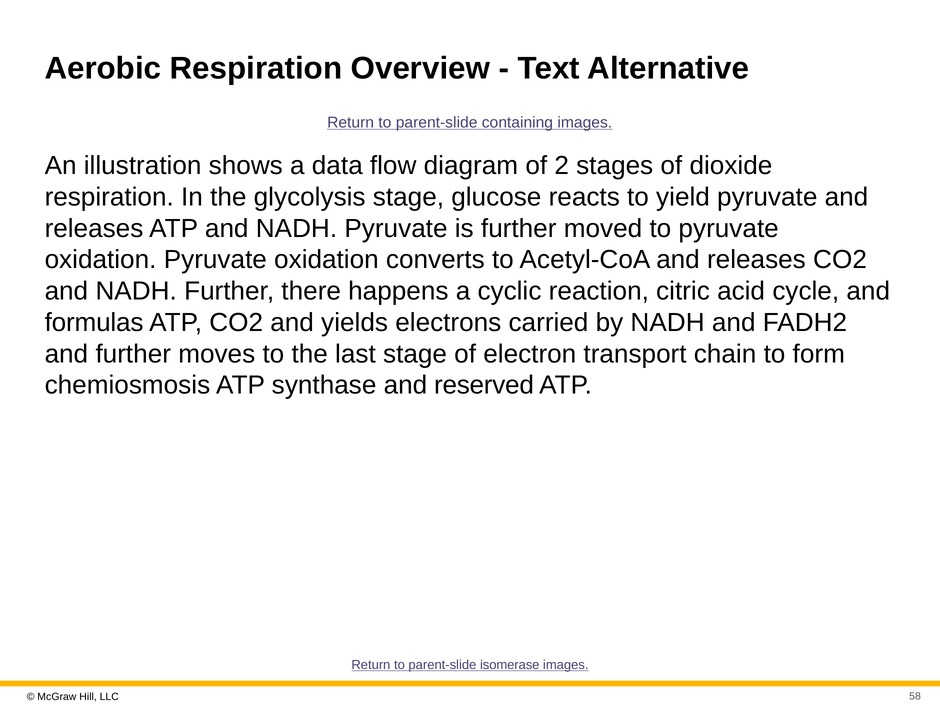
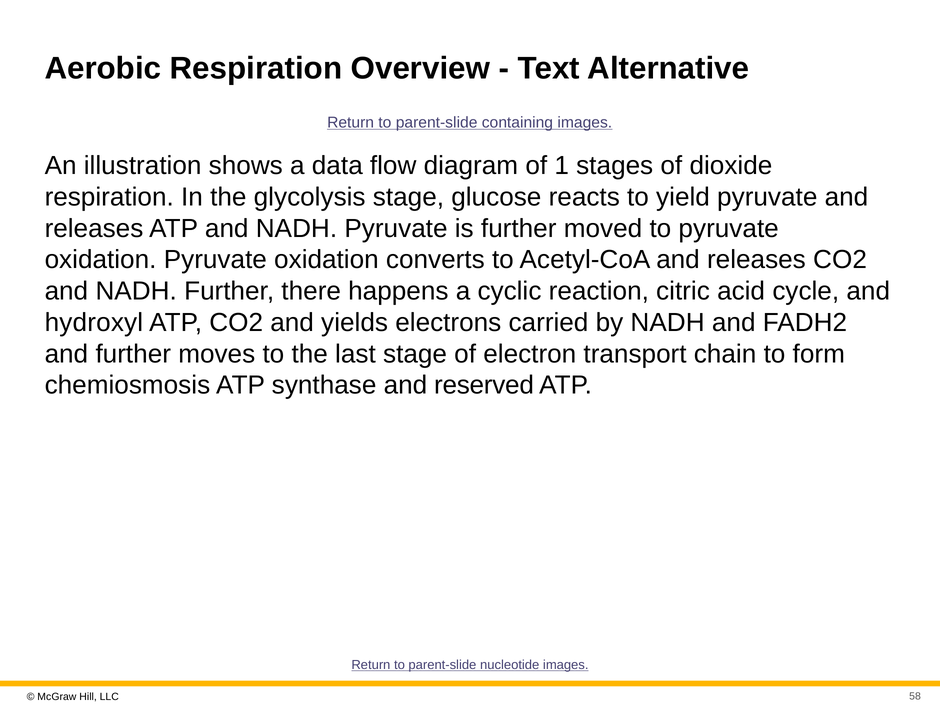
2: 2 -> 1 (562, 166)
formulas: formulas -> hydroxyl (94, 323)
isomerase: isomerase -> nucleotide (510, 665)
